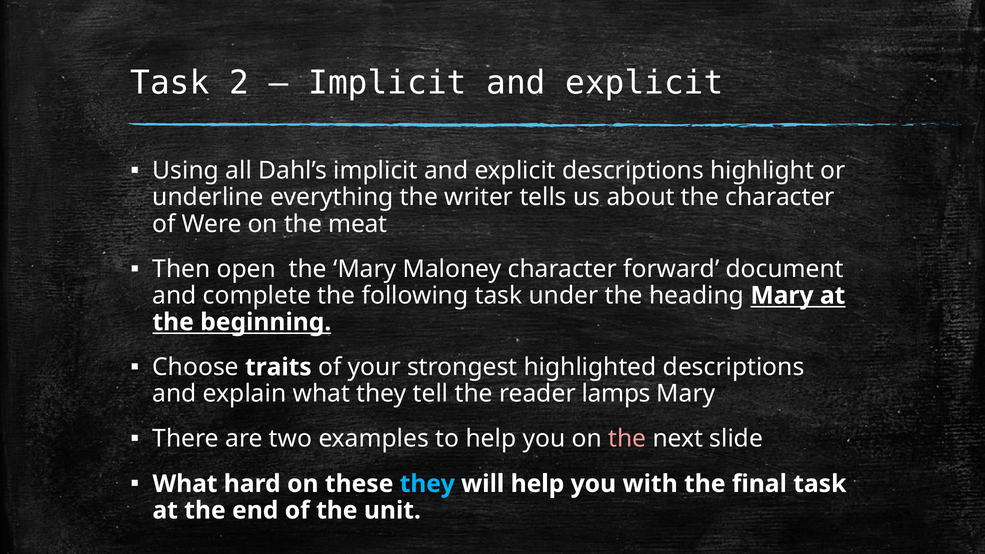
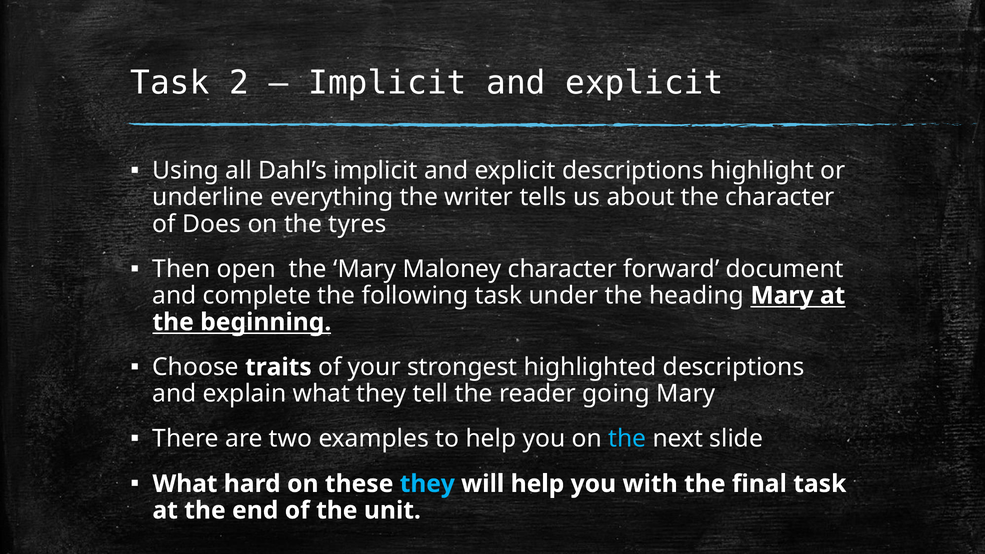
Were: Were -> Does (212, 224)
meat: meat -> tyres (357, 224)
lamps: lamps -> going (616, 394)
the colour: pink -> light blue (627, 439)
